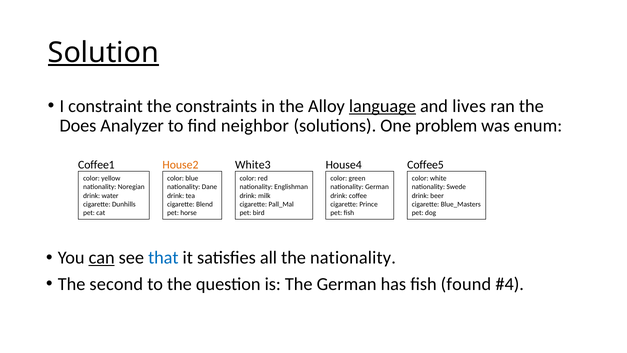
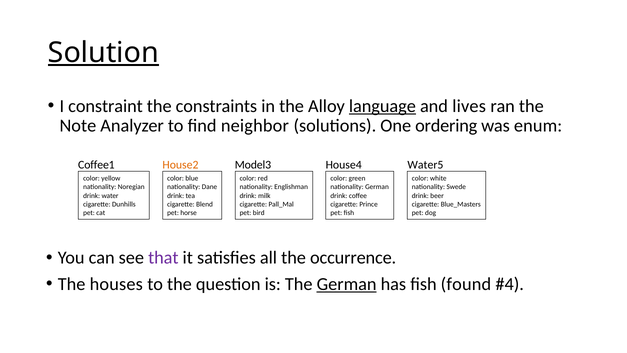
Does: Does -> Note (78, 126)
problem: problem -> ordering (446, 126)
White3: White3 -> Model3 (253, 165)
Coffee5: Coffee5 -> Water5 (425, 165)
can underline: present -> none (102, 258)
that colour: blue -> purple (163, 258)
the nationality: nationality -> occurrence (353, 258)
second: second -> houses (116, 284)
German underline: none -> present (347, 284)
